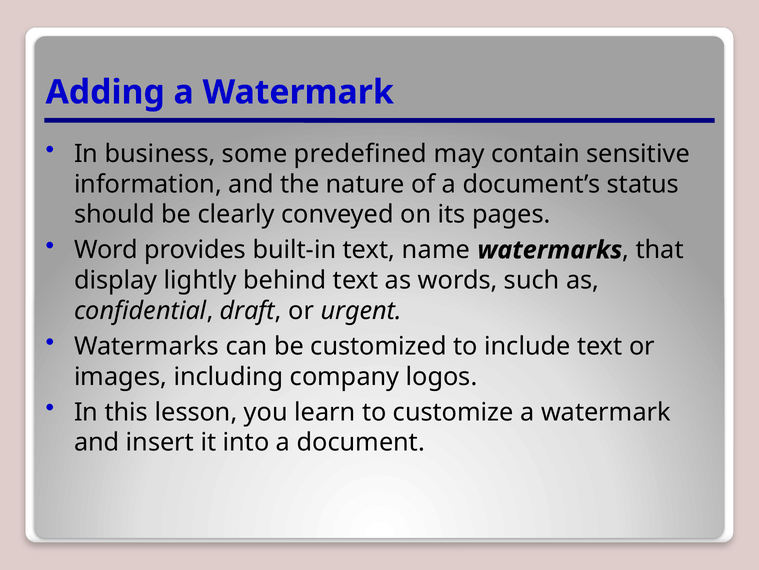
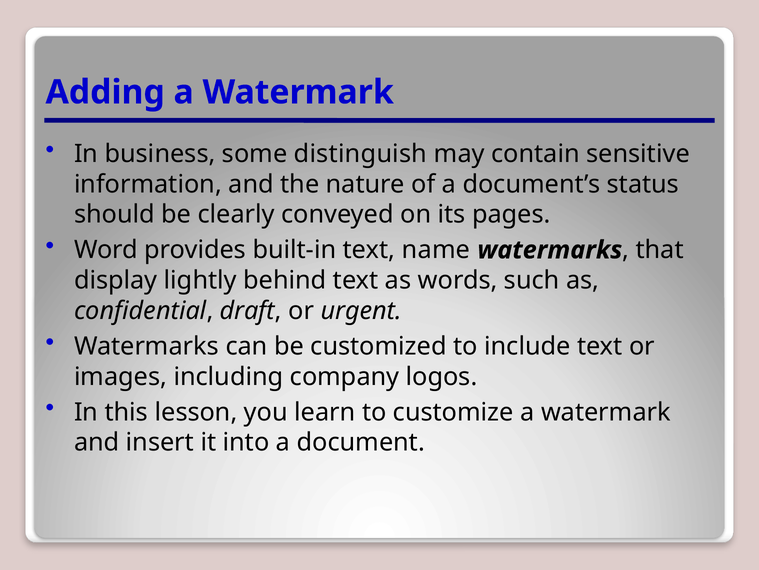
predefined: predefined -> distinguish (361, 154)
